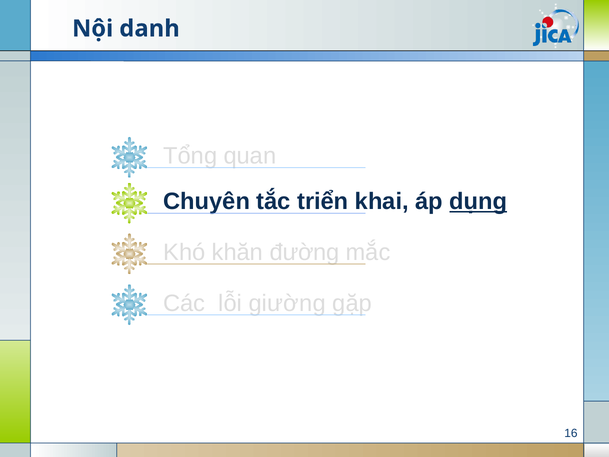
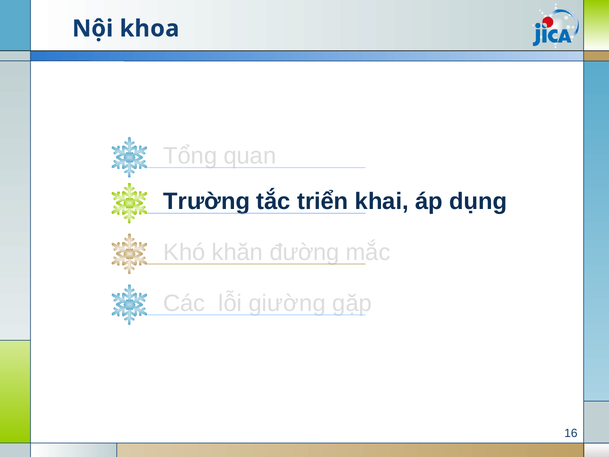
danh: danh -> khoa (149, 29)
Chuyên: Chuyên -> Trường (207, 202)
dụng underline: present -> none (478, 202)
